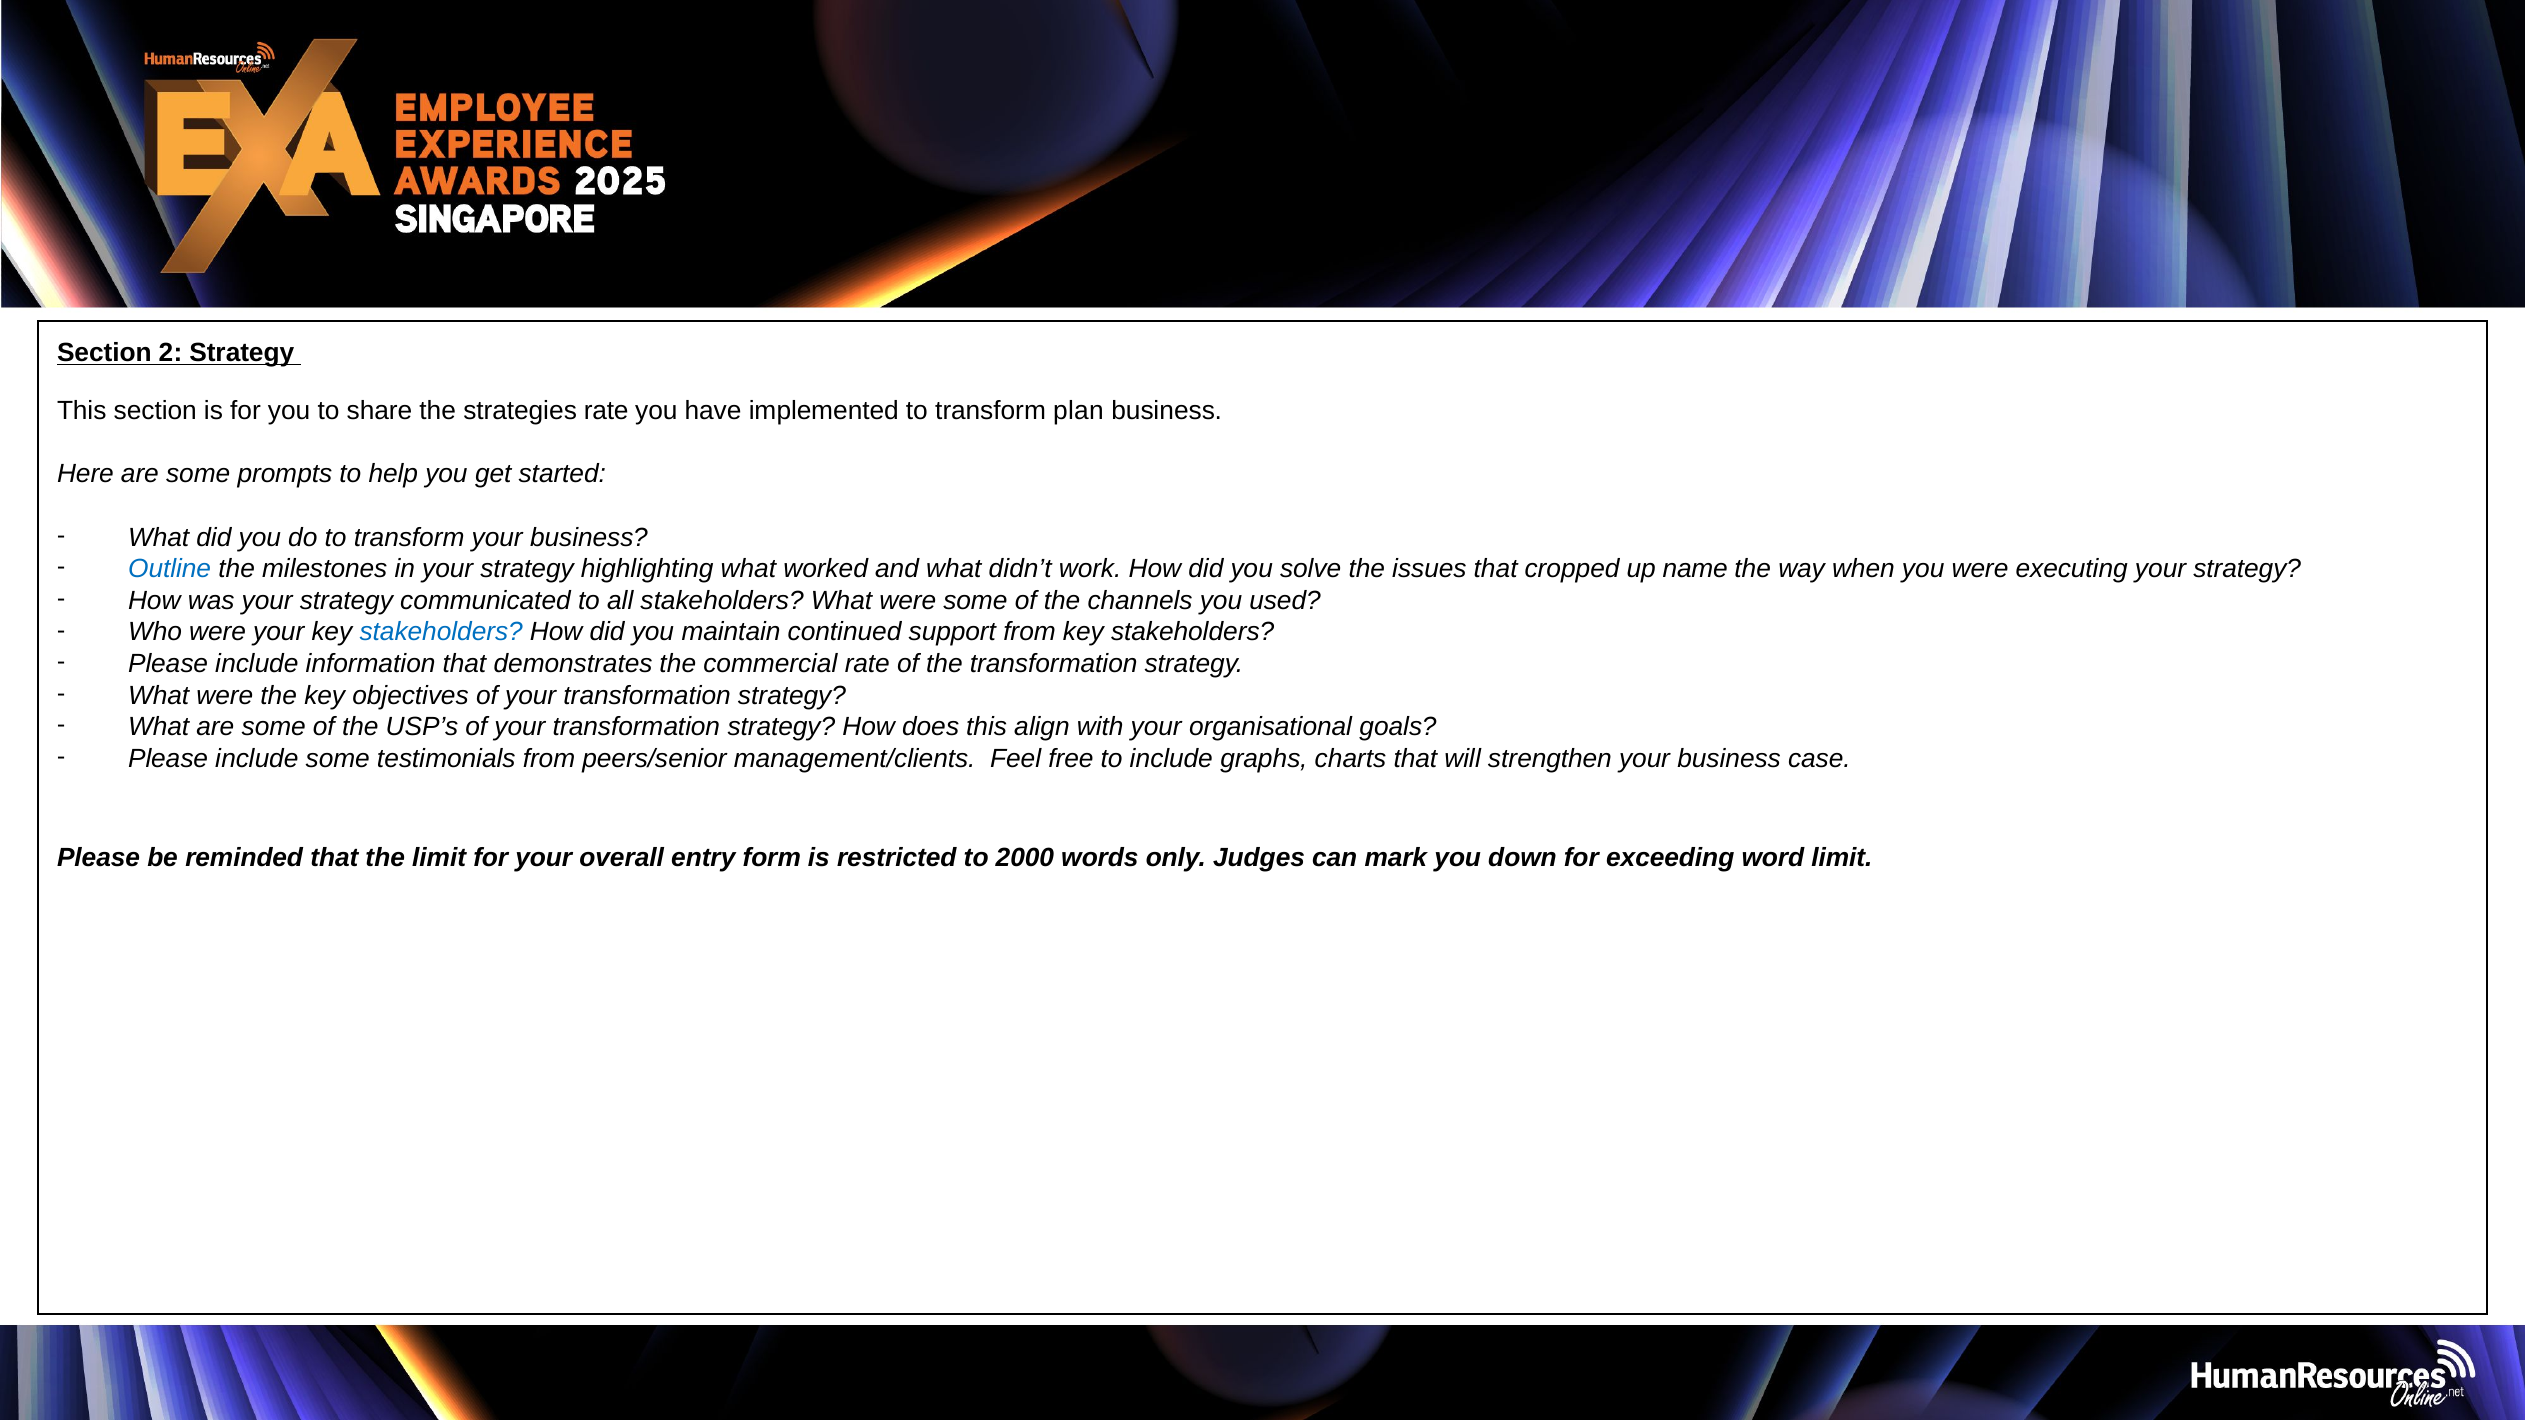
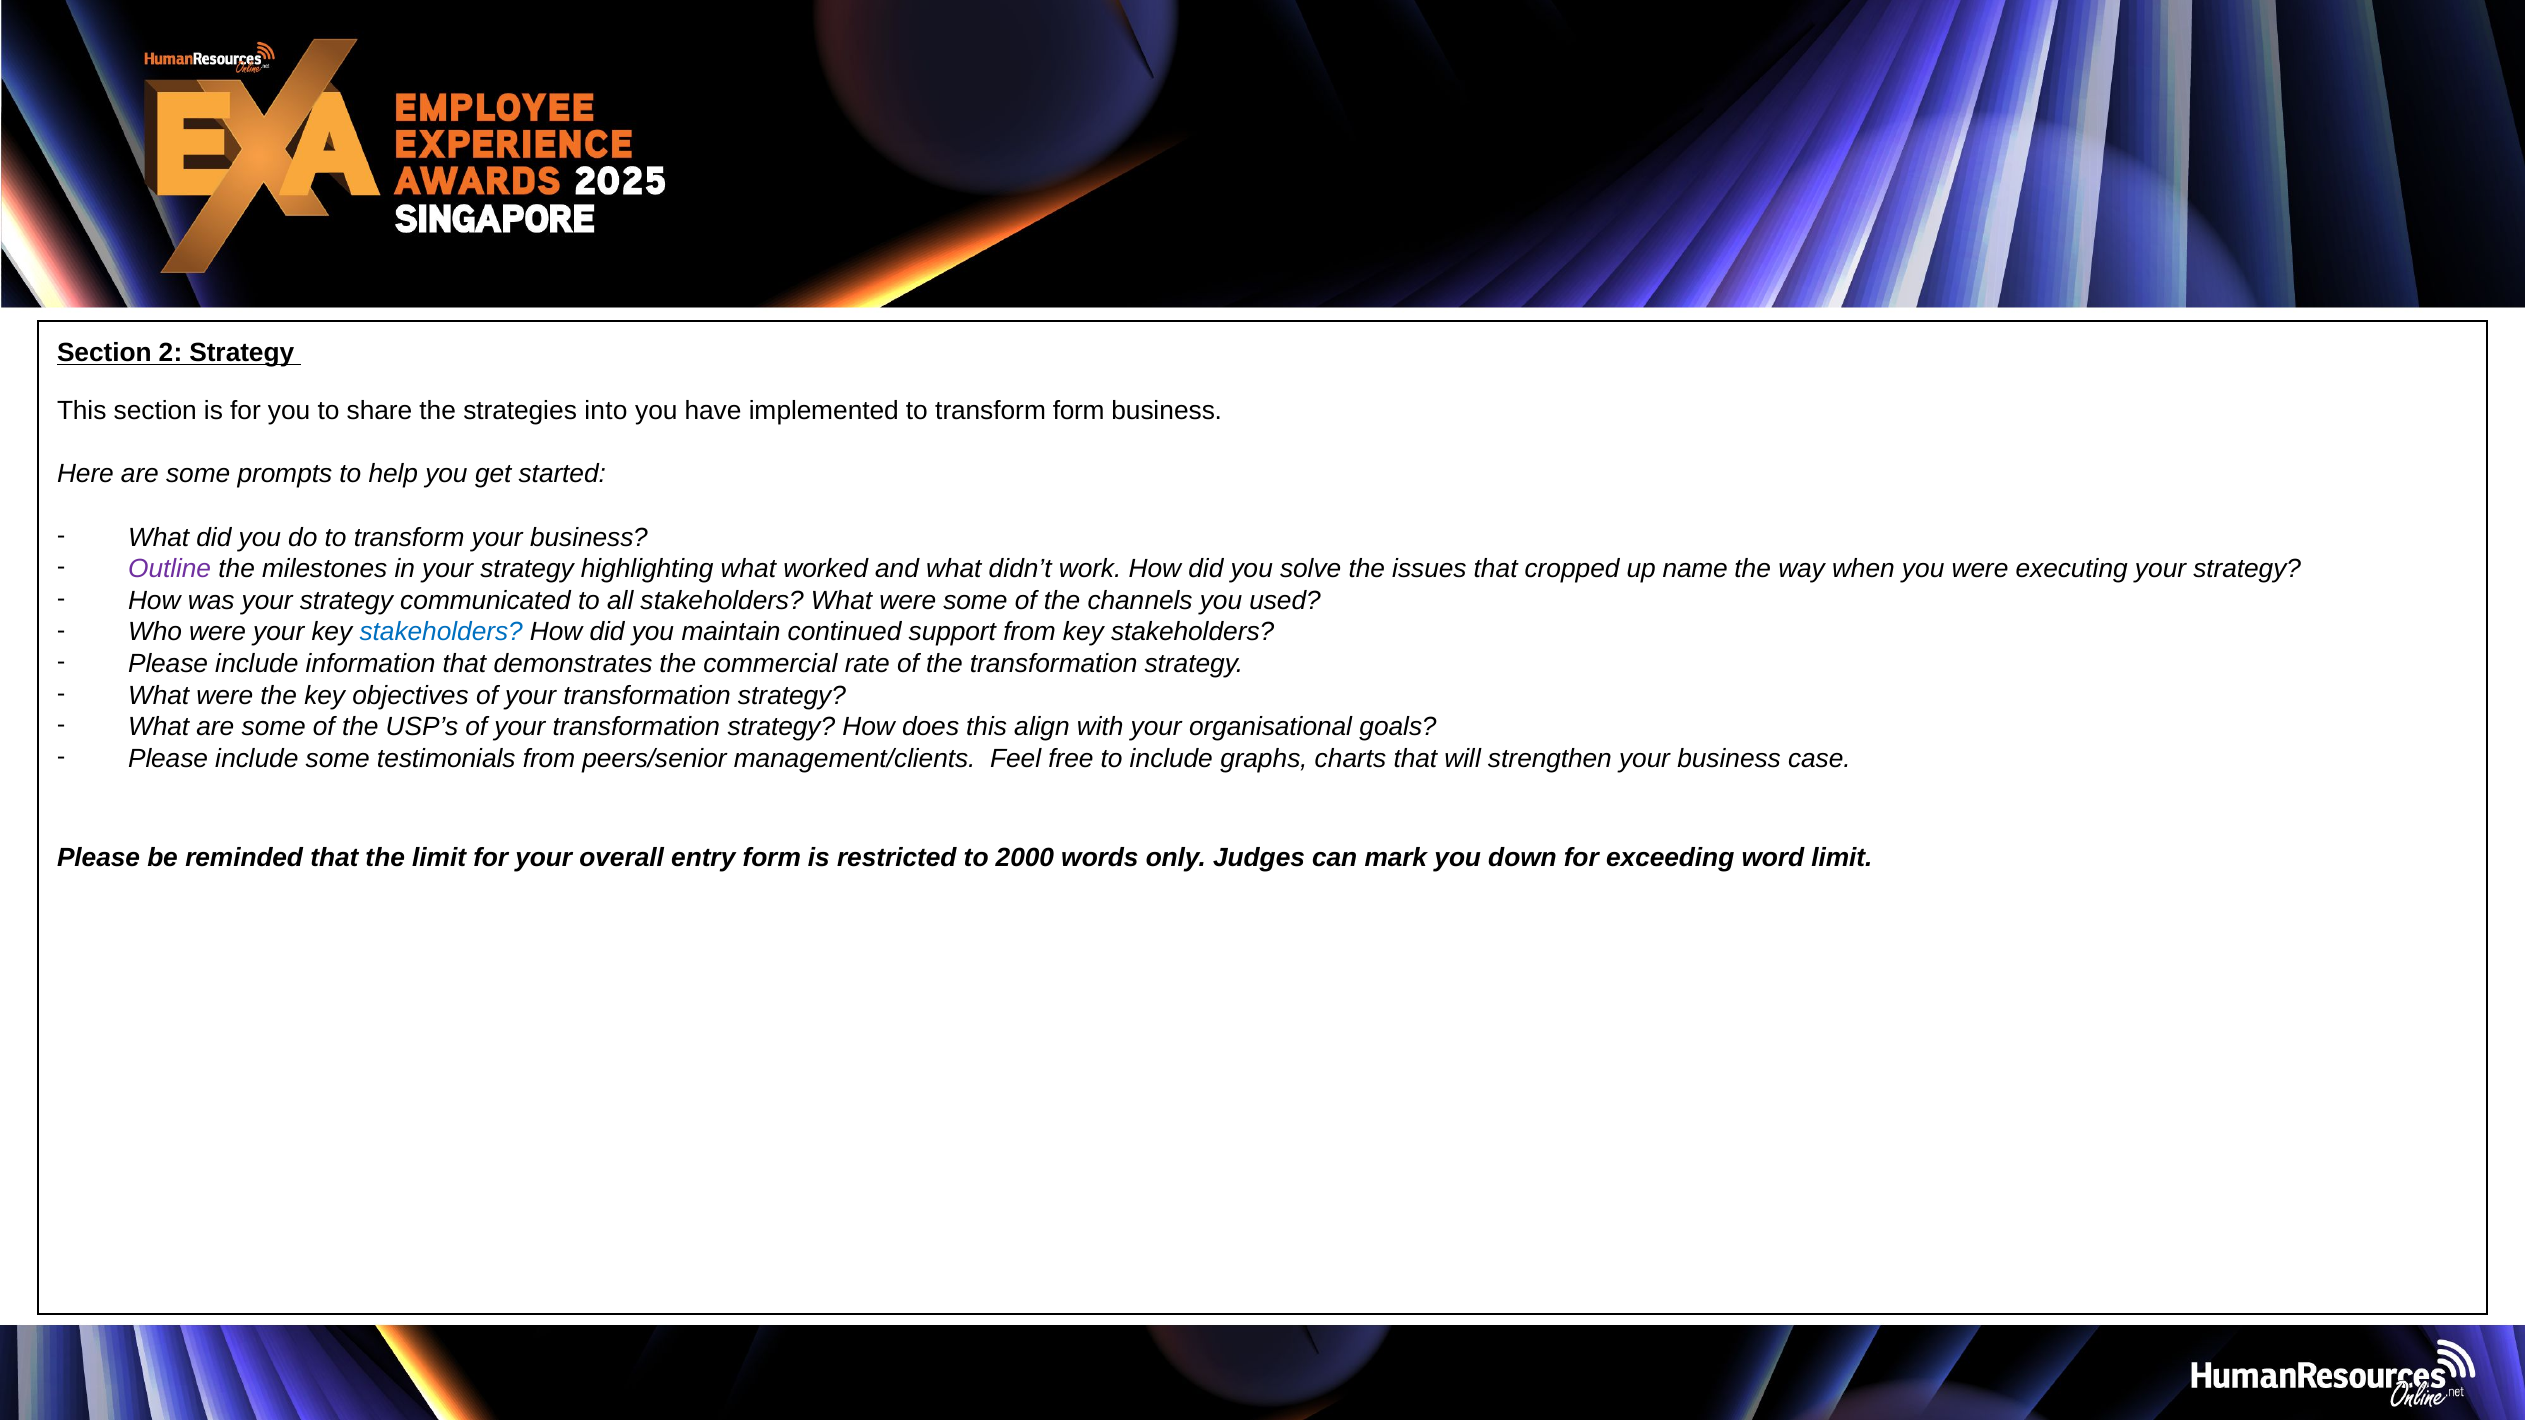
strategies rate: rate -> into (606, 411)
transform plan: plan -> form (1079, 411)
Outline colour: blue -> purple (170, 569)
